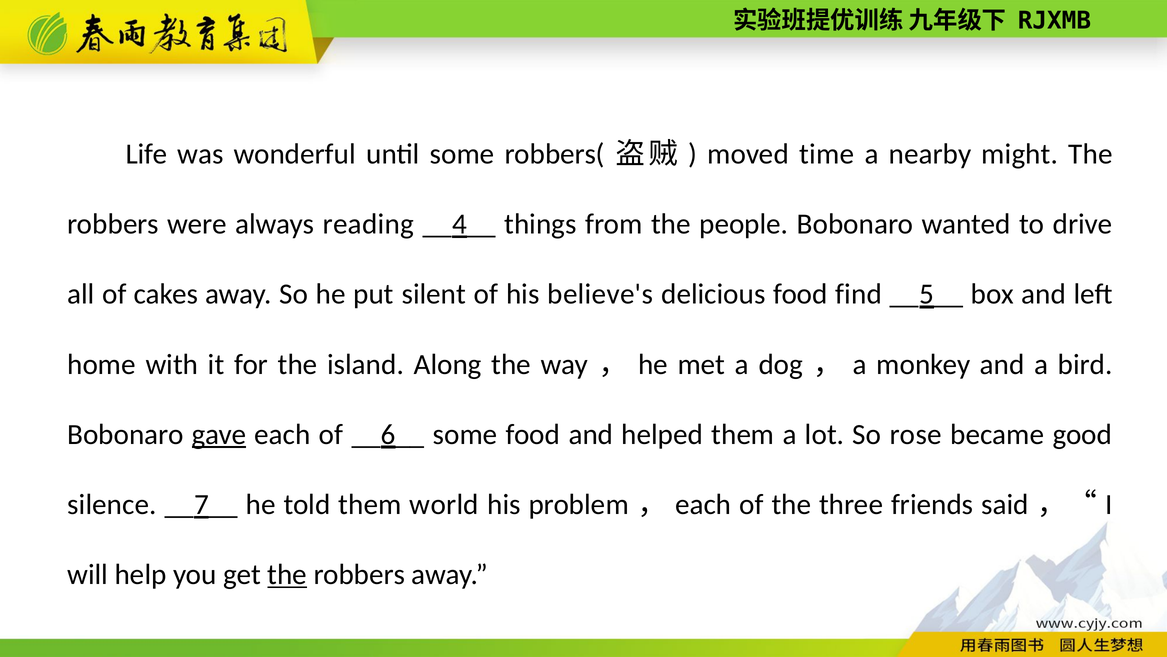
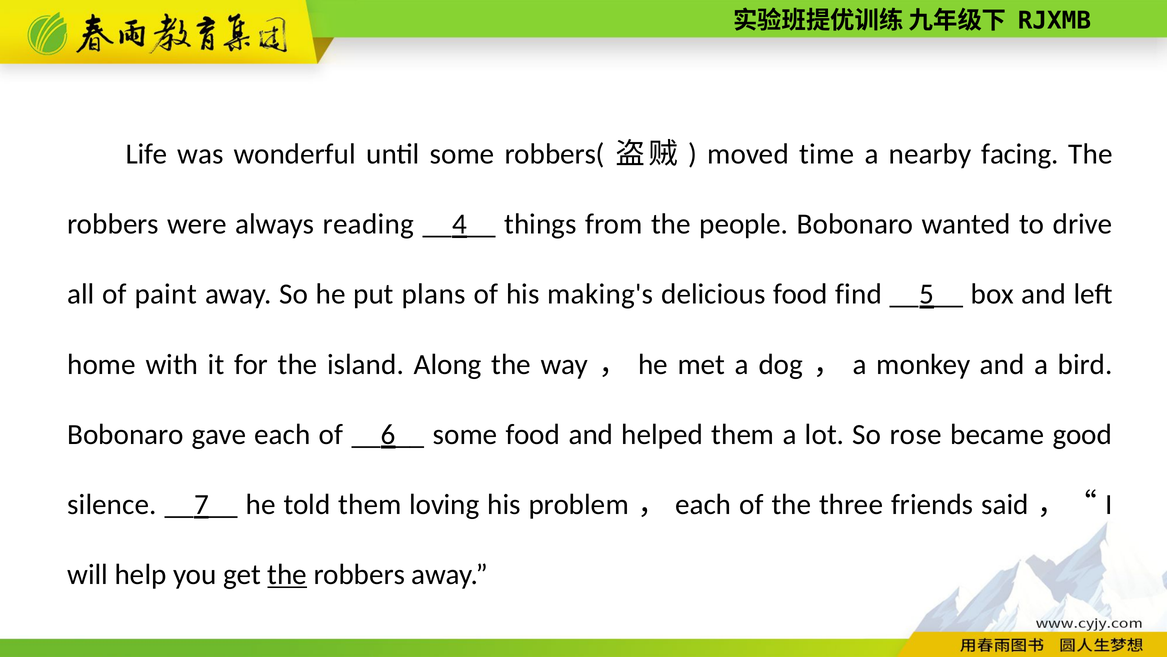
might: might -> facing (1020, 154)
cakes: cakes -> paint (166, 294)
silent: silent -> plans (434, 294)
believe's: believe's -> making's (600, 294)
gave underline: present -> none (219, 434)
world: world -> loving (444, 504)
